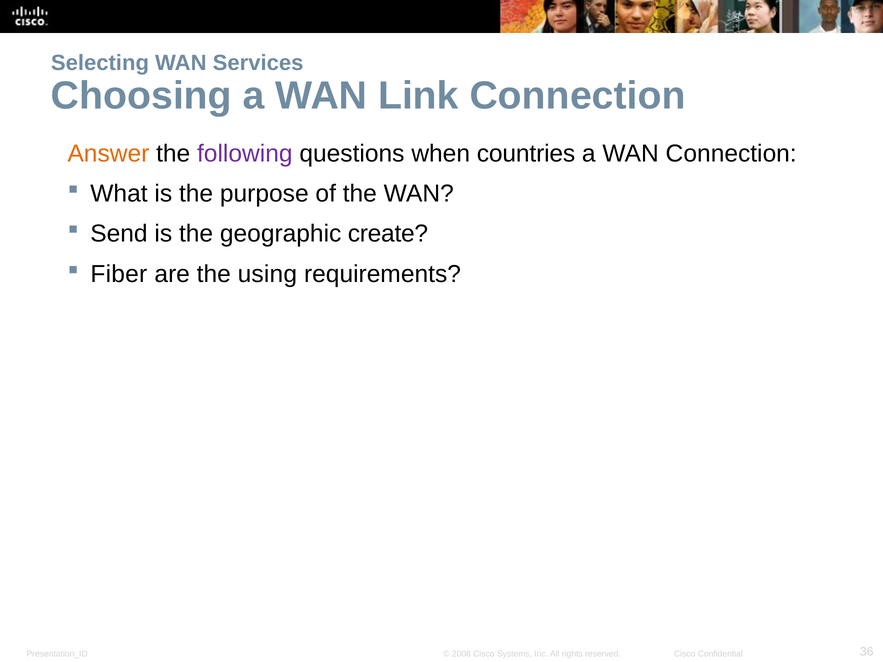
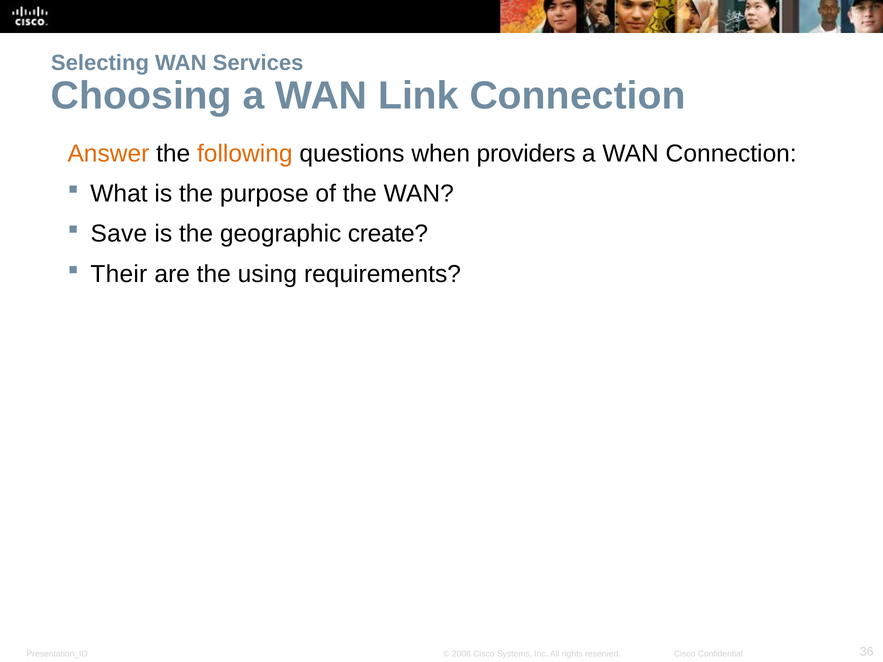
following colour: purple -> orange (245, 154)
countries: countries -> providers (526, 154)
Send: Send -> Save (119, 234)
Fiber: Fiber -> Their (119, 274)
